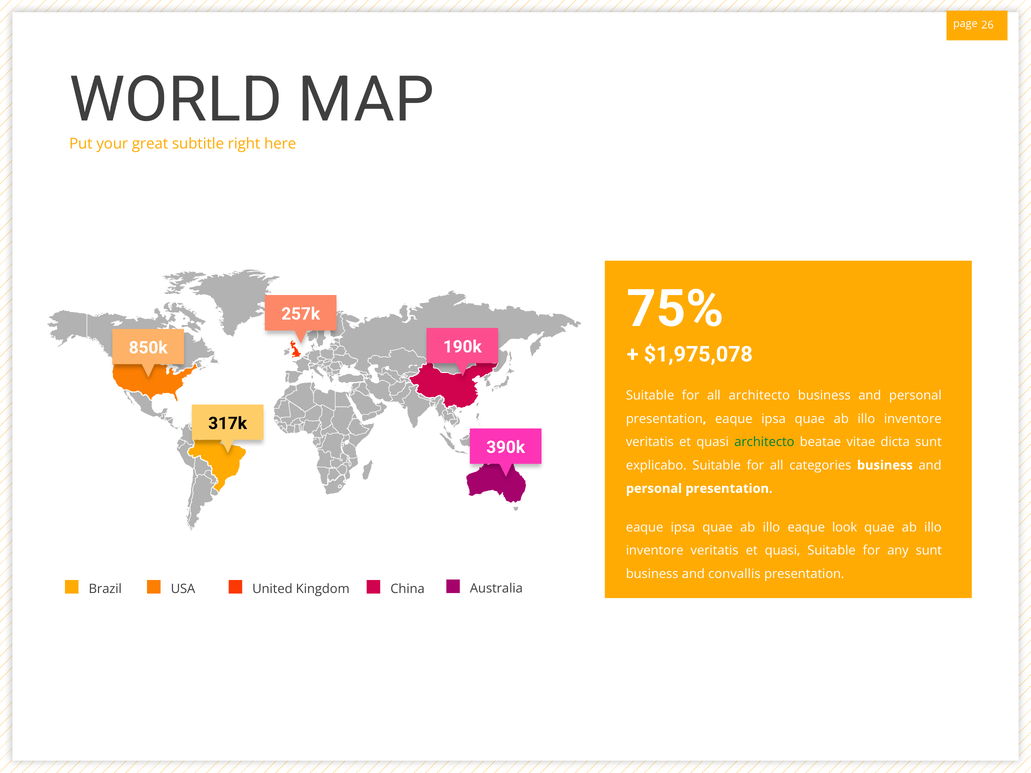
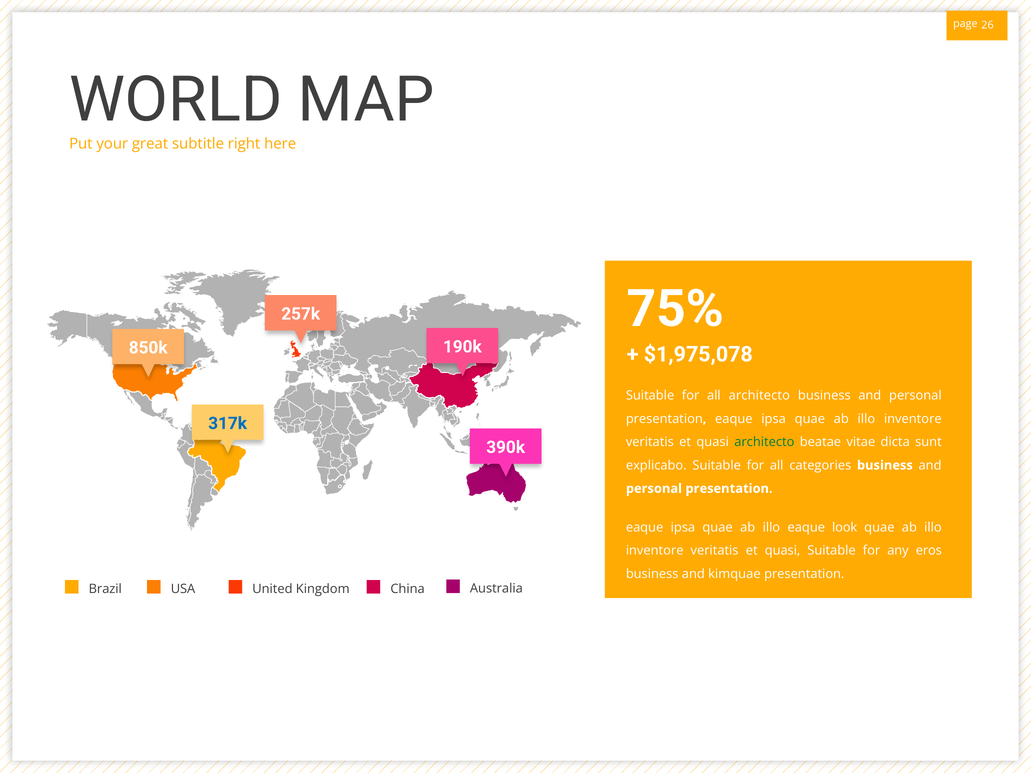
317k colour: black -> blue (228, 423)
any sunt: sunt -> eros (929, 551)
convallis: convallis -> kimquae (734, 574)
